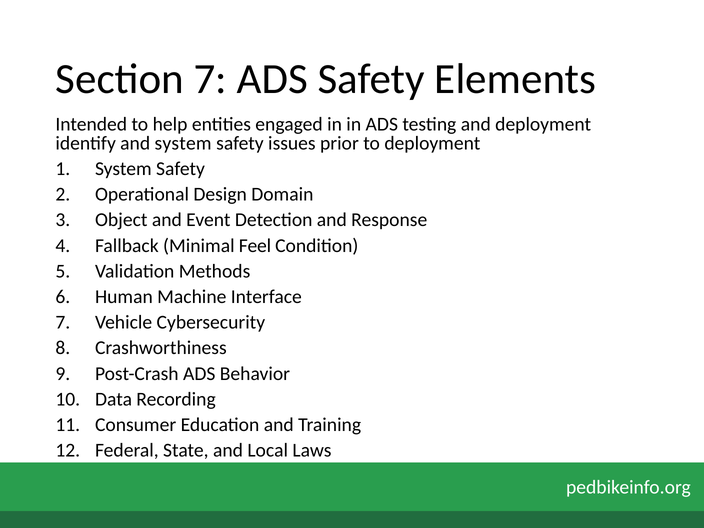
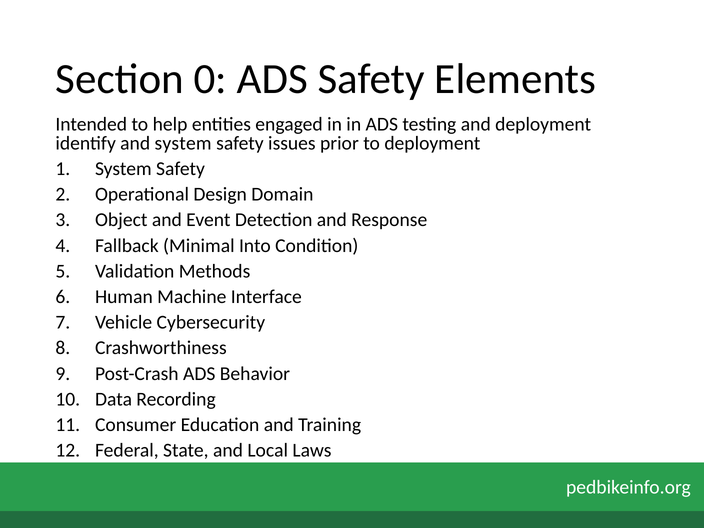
Section 7: 7 -> 0 (210, 79)
Feel: Feel -> Into (255, 246)
